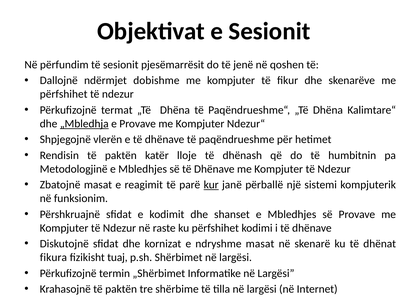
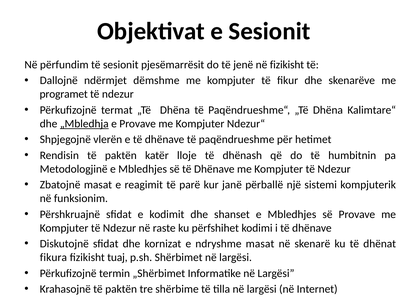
në qoshen: qoshen -> fizikisht (287, 65)
dobishme: dobishme -> dëmshme (156, 81)
përfshihet: përfshihet -> programet (64, 94)
kur underline: present -> none (211, 185)
